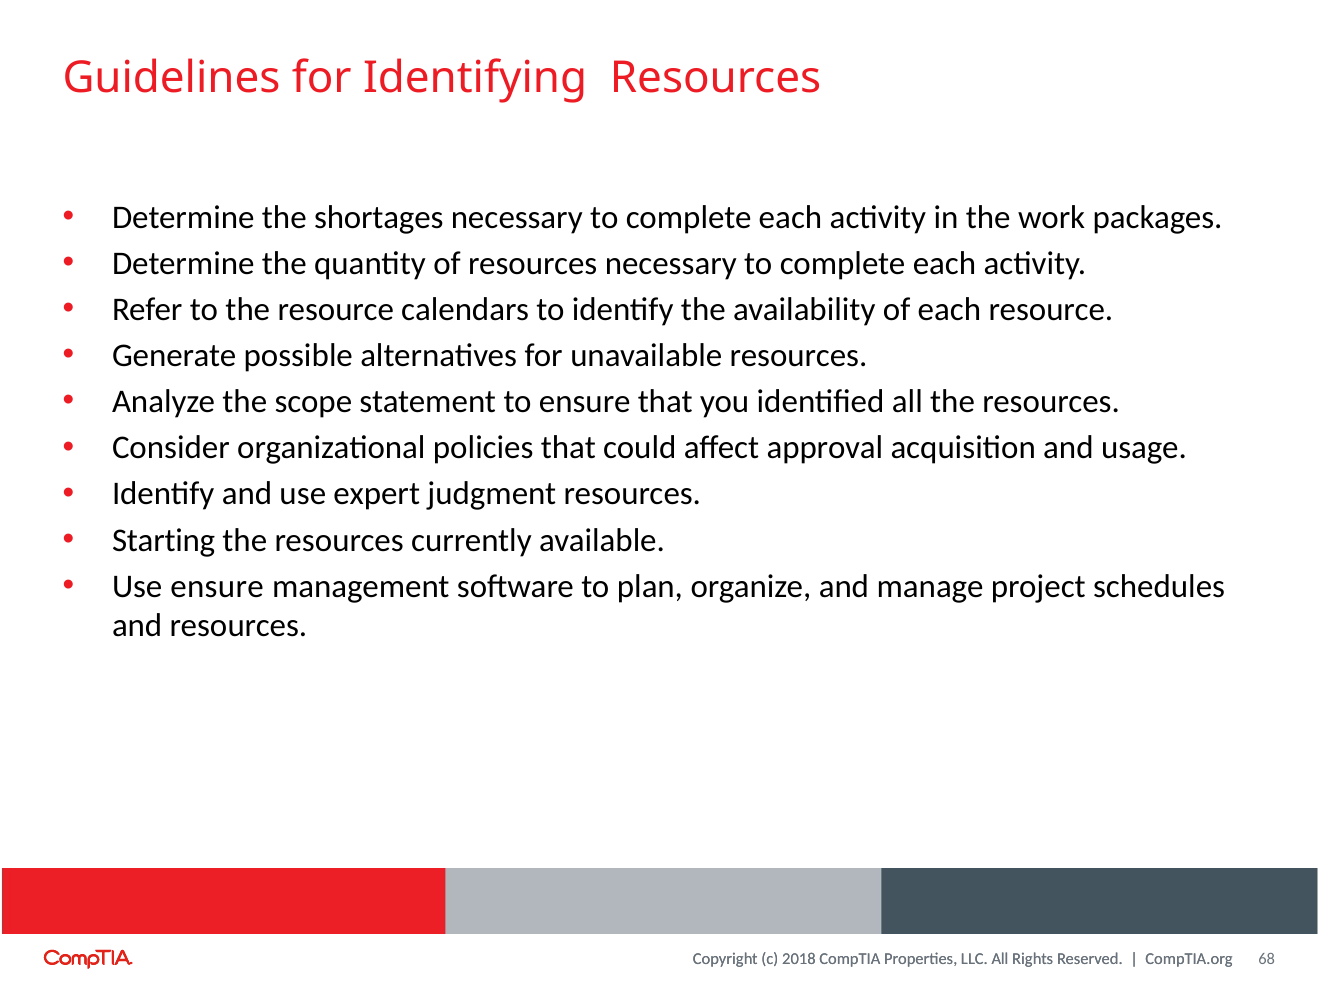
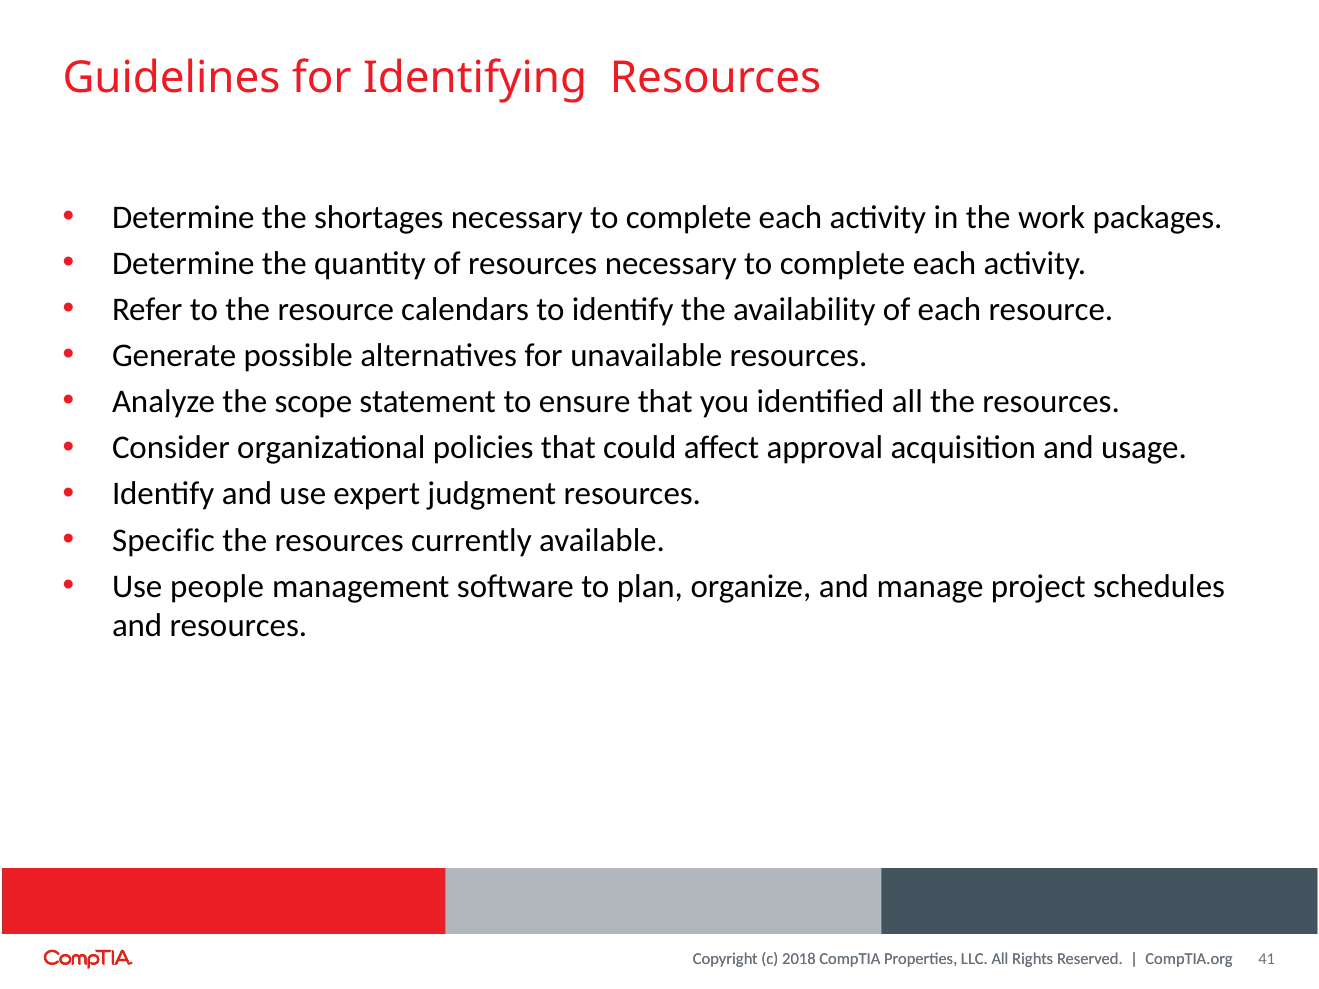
Starting: Starting -> Specific (163, 540)
Use ensure: ensure -> people (217, 587)
68: 68 -> 41 (1267, 959)
